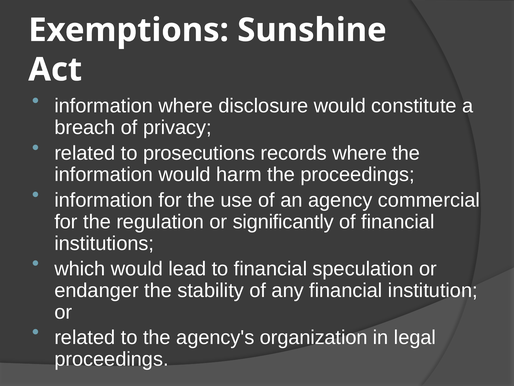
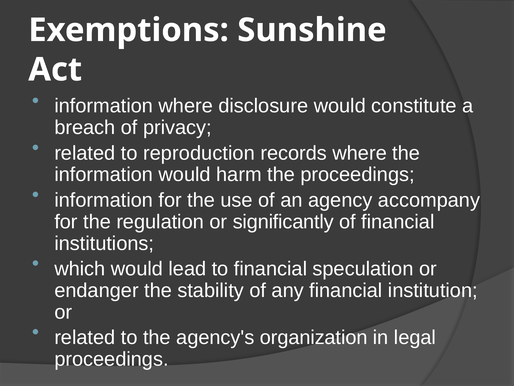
prosecutions: prosecutions -> reproduction (199, 153)
commercial: commercial -> accompany (429, 200)
